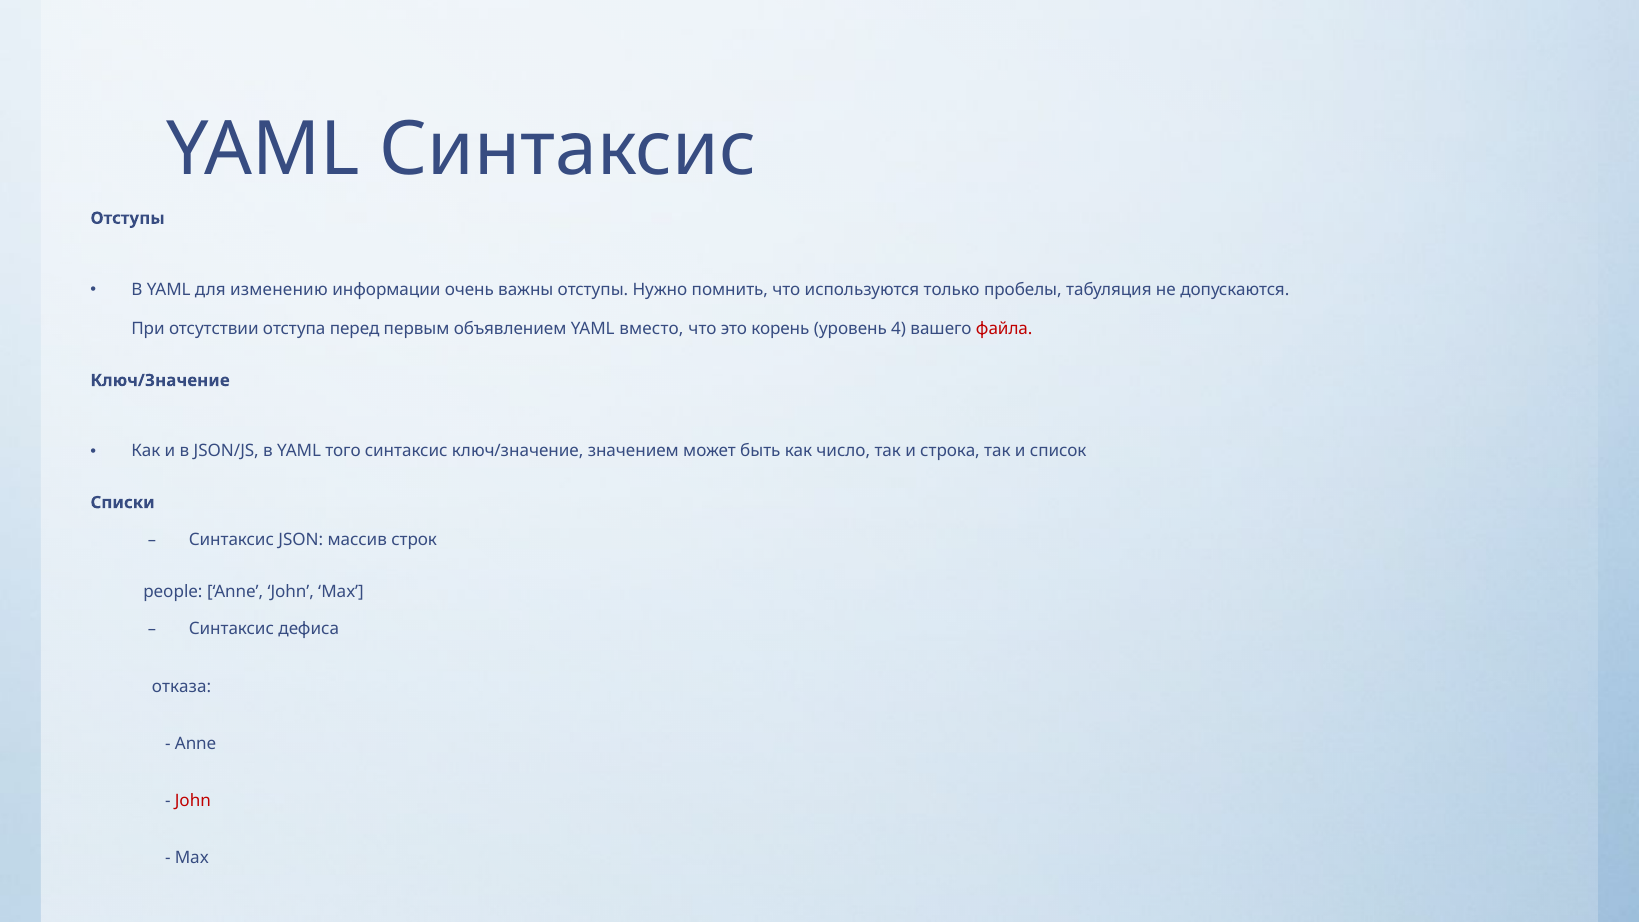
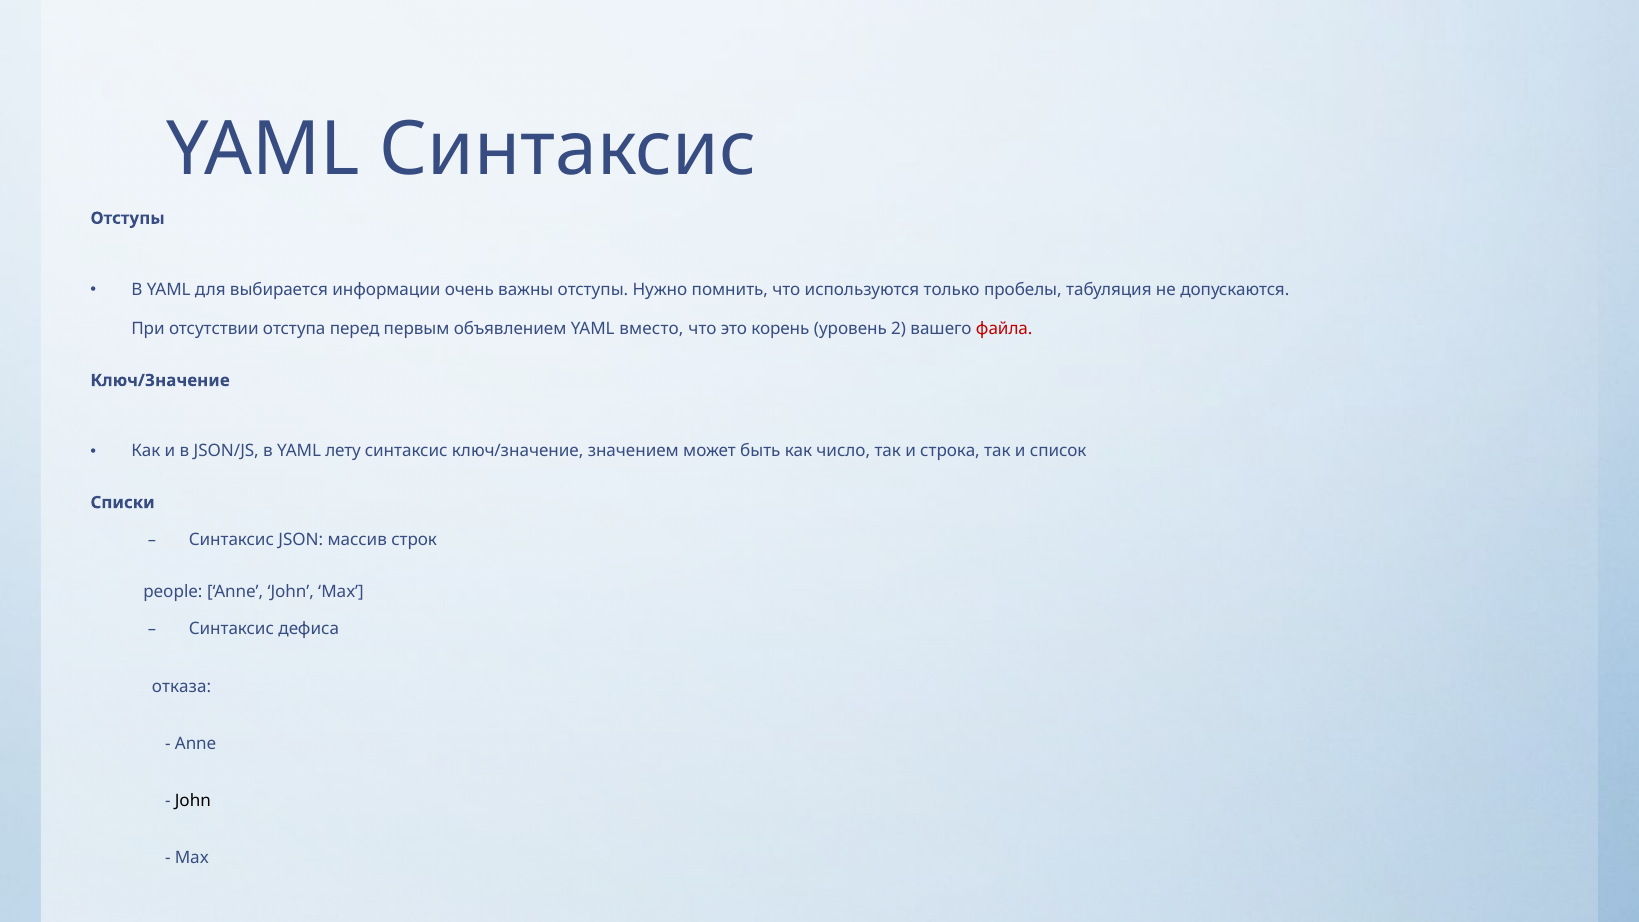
изменению: изменению -> выбирается (279, 290)
4: 4 -> 2 (899, 329)
того: того -> лету (343, 451)
John colour: red -> black (193, 801)
